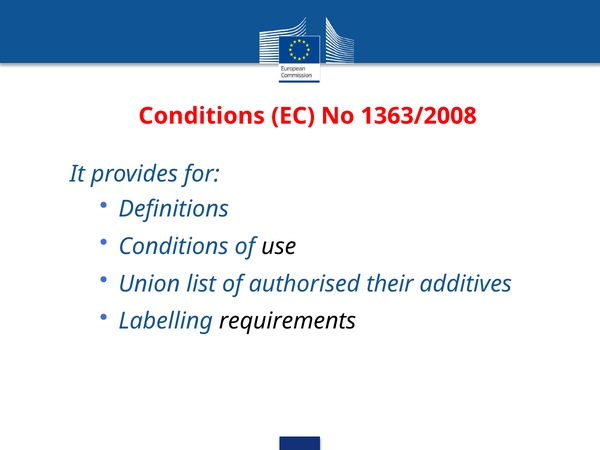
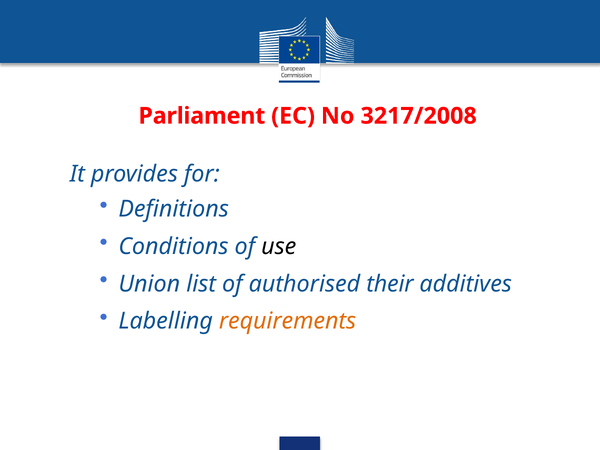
Conditions: Conditions -> Parliament (202, 116)
1363/2008: 1363/2008 -> 3217/2008 (419, 116)
requirements colour: black -> orange (288, 321)
